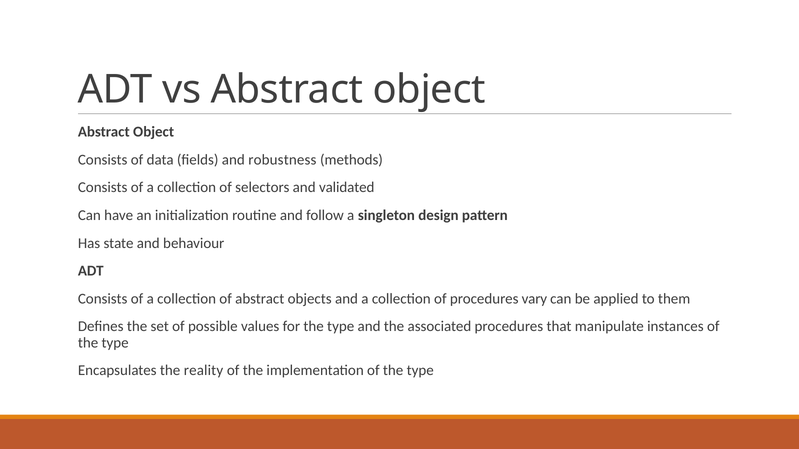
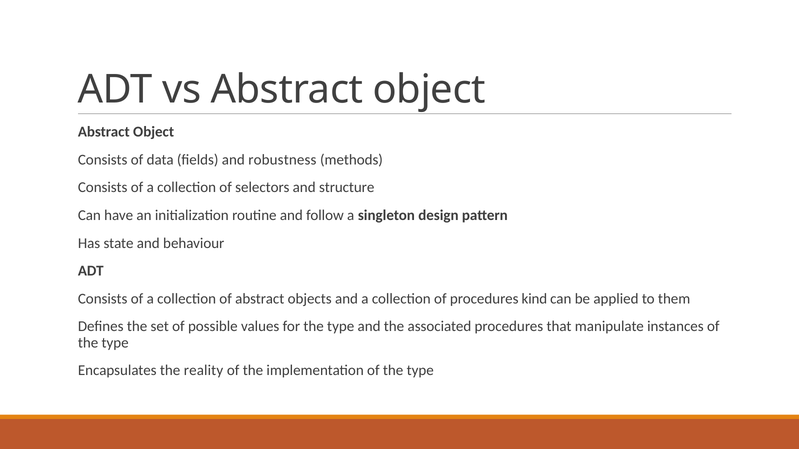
validated: validated -> structure (347, 188)
vary: vary -> kind (534, 299)
